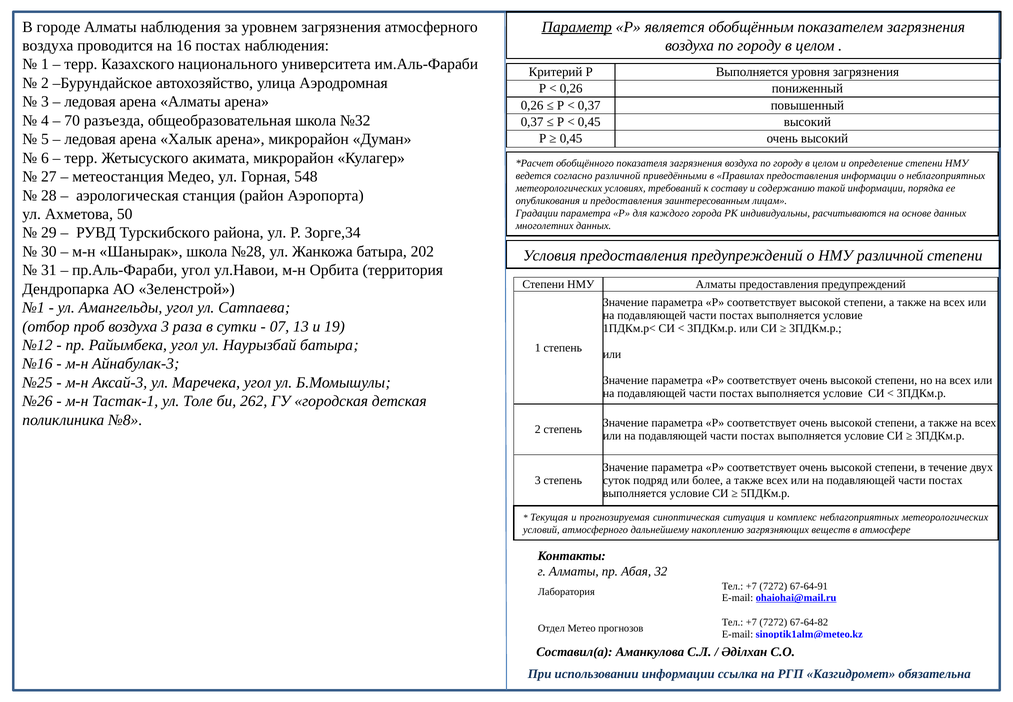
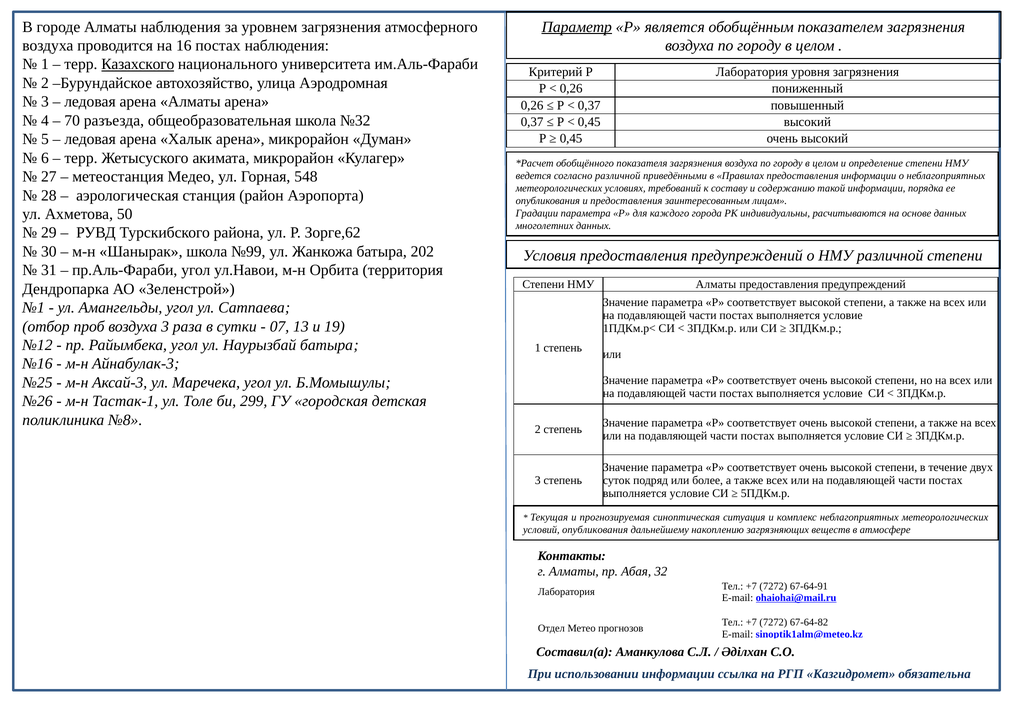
Казахского underline: none -> present (138, 64)
Р Выполняется: Выполняется -> Лаборатория (752, 72)
Зорге,34: Зорге,34 -> Зорге,62 (333, 233)
№28: №28 -> №99 (248, 251)
262: 262 -> 299 (254, 401)
условий атмосферного: атмосферного -> опубликования (595, 529)
